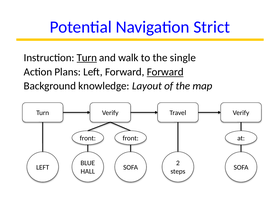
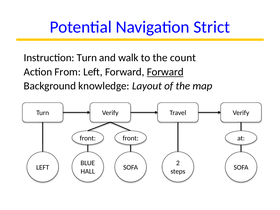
Turn underline: present -> none (87, 58)
single: single -> count (183, 58)
Plans: Plans -> From (68, 72)
